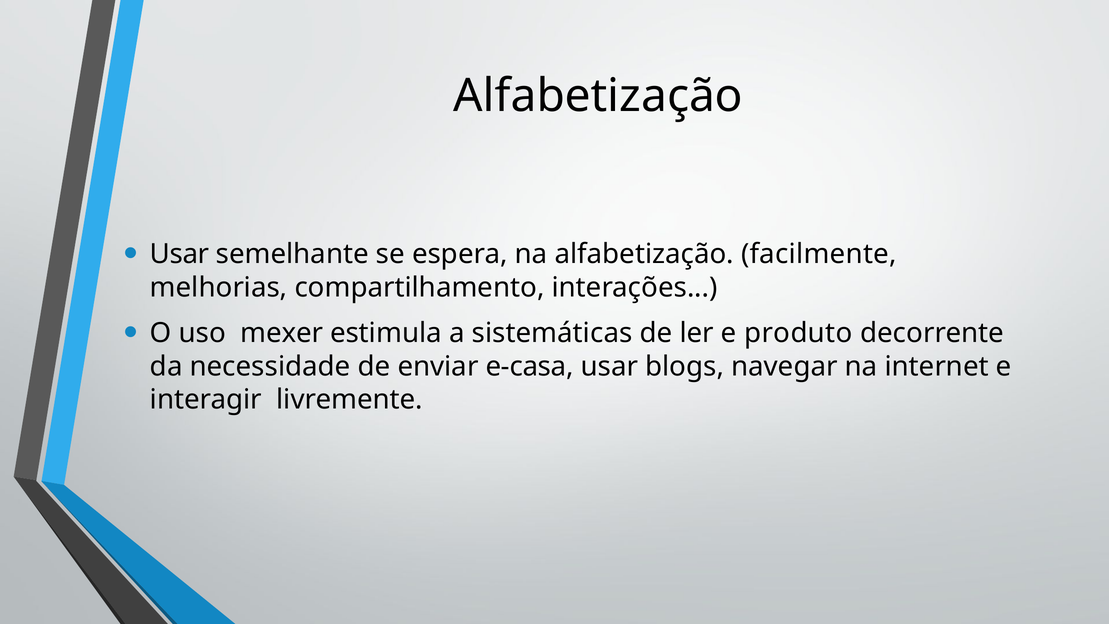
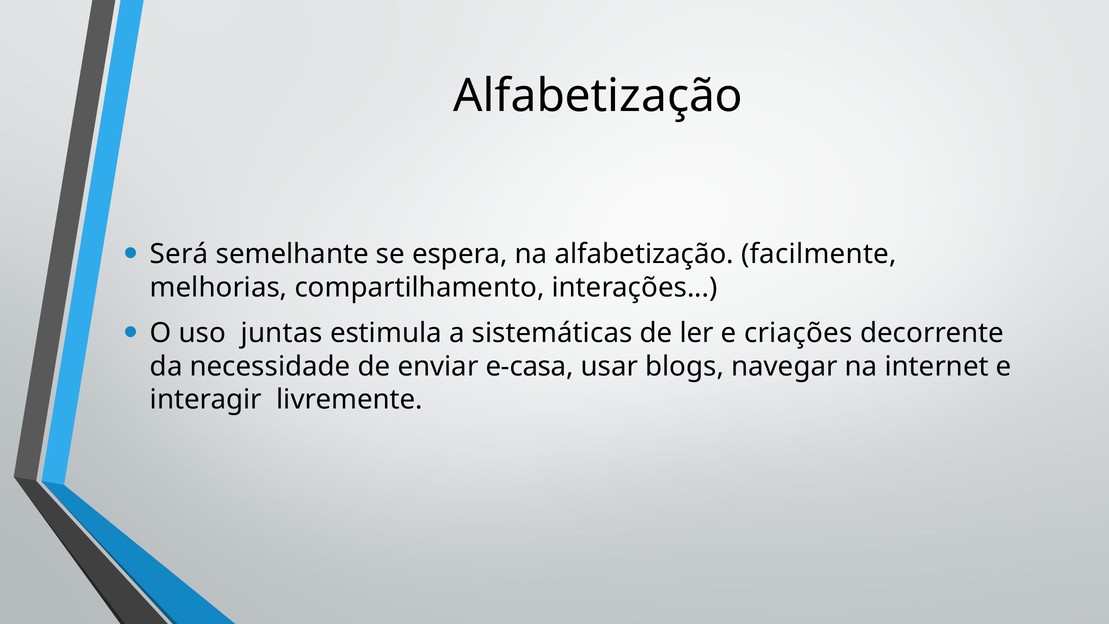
Usar: Usar -> Será (179, 254)
mexer: mexer -> juntas (281, 333)
produto: produto -> criações (798, 333)
